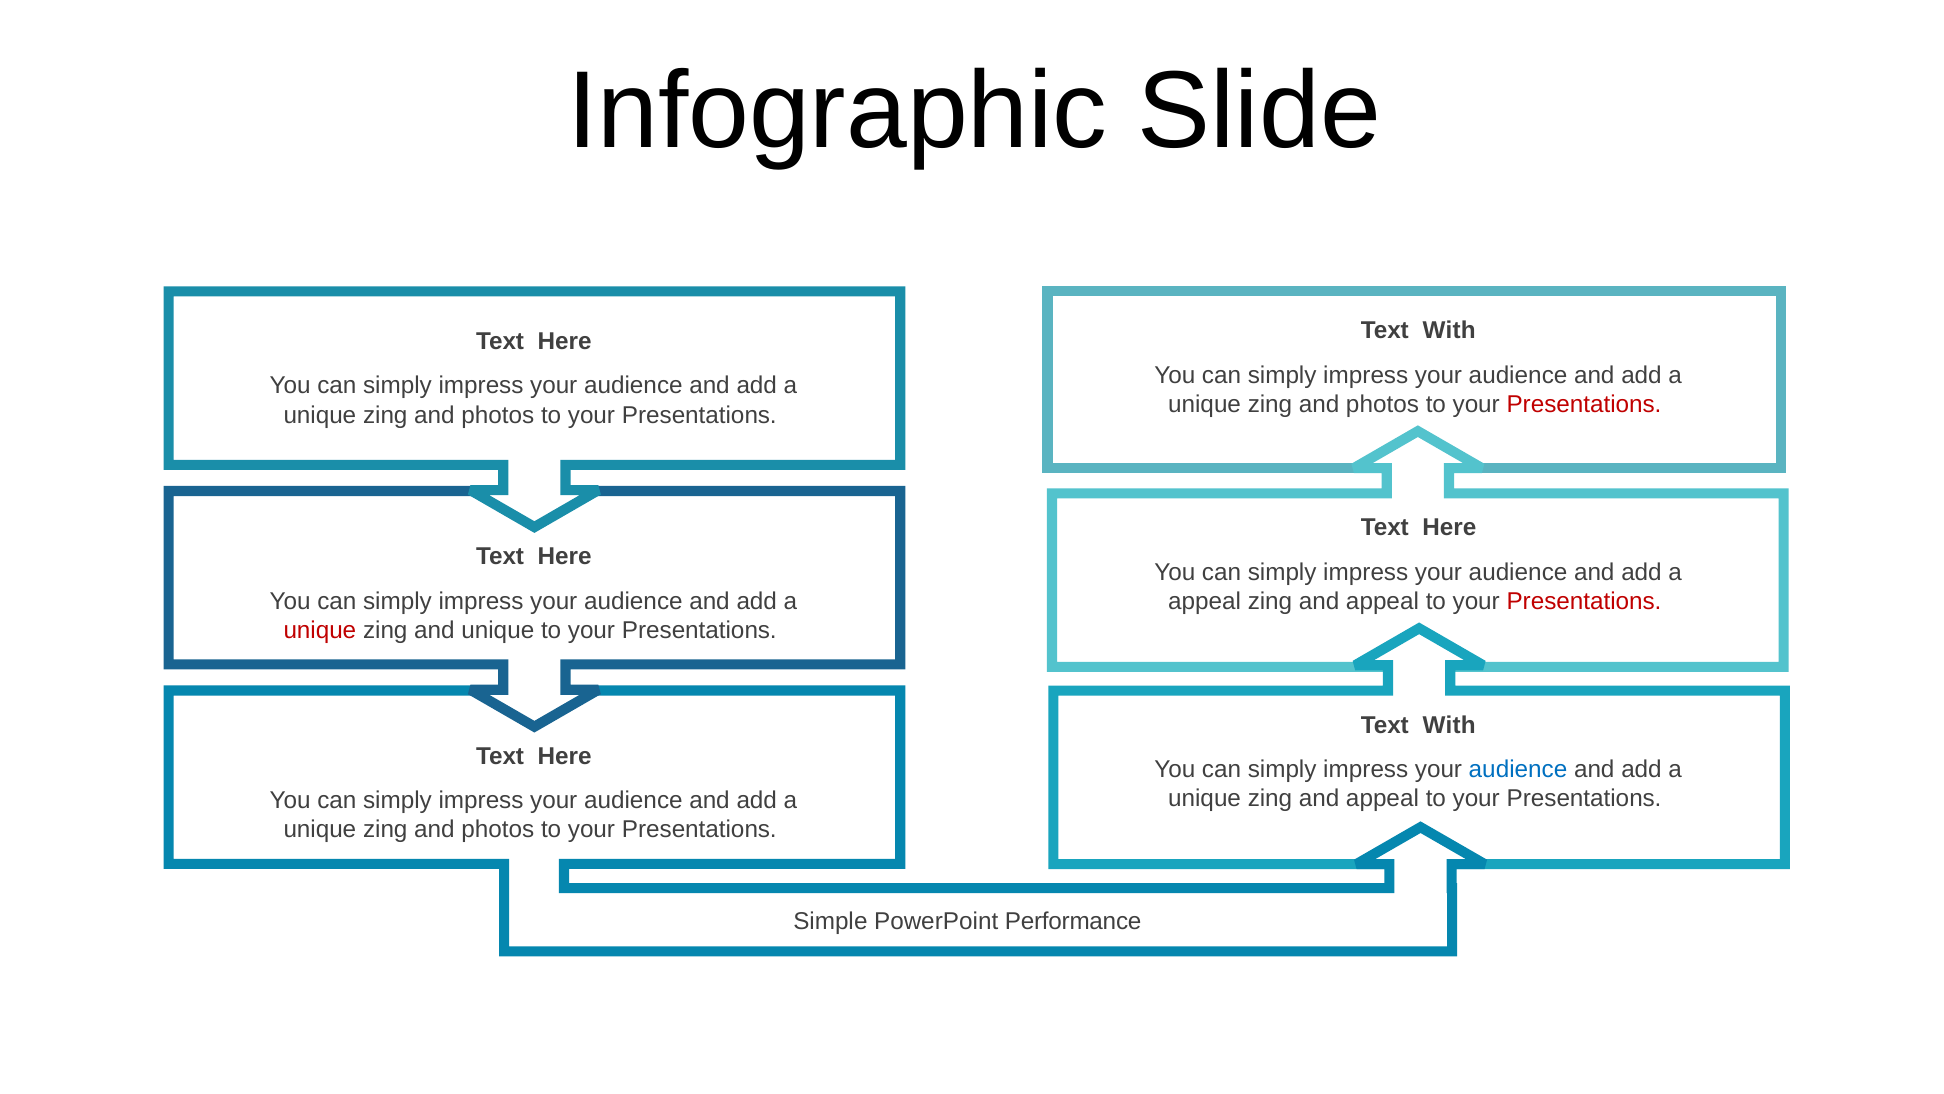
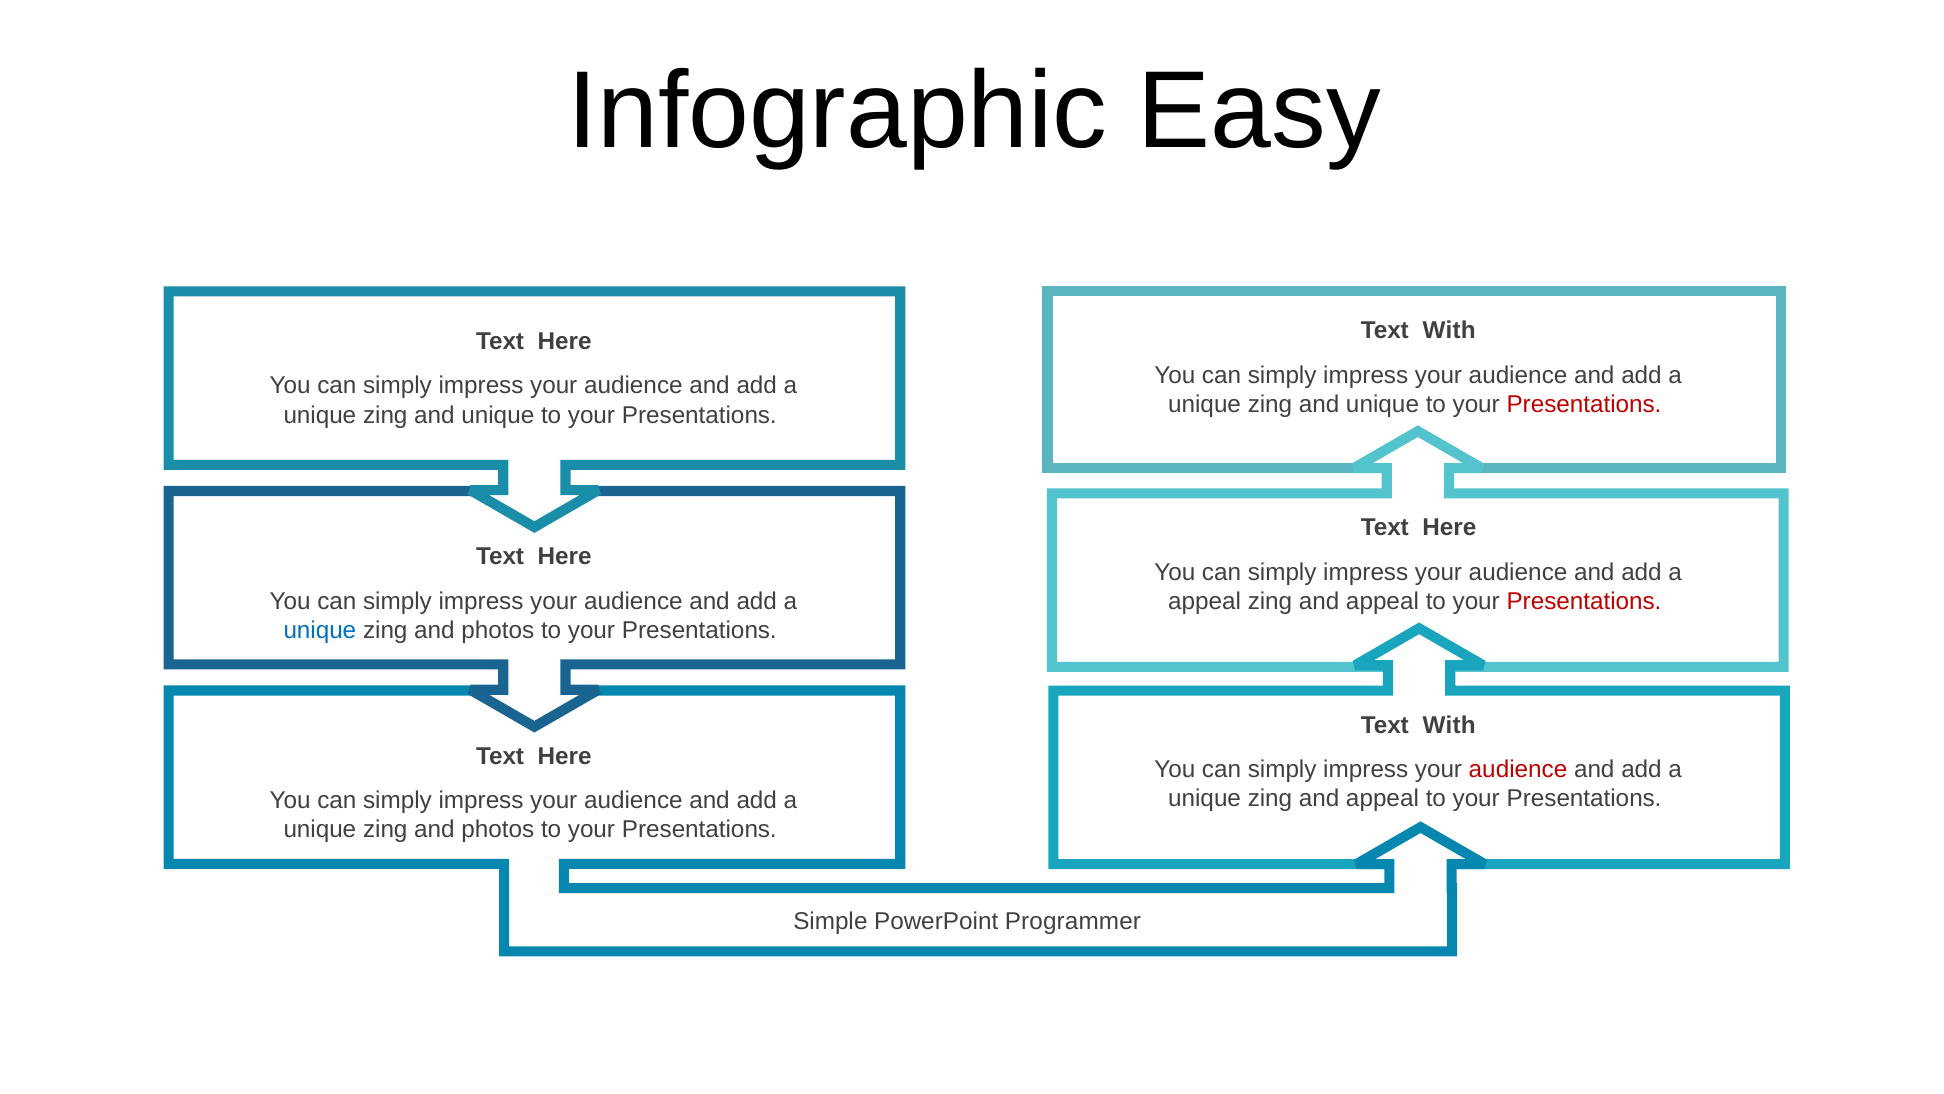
Slide: Slide -> Easy (1259, 111)
photos: photos -> unique (1382, 404)
photos: photos -> unique (498, 415)
unique colour: red -> blue (320, 630)
unique: unique -> photos (498, 630)
audience colour: blue -> red (1518, 769)
Performance: Performance -> Programmer (1073, 921)
